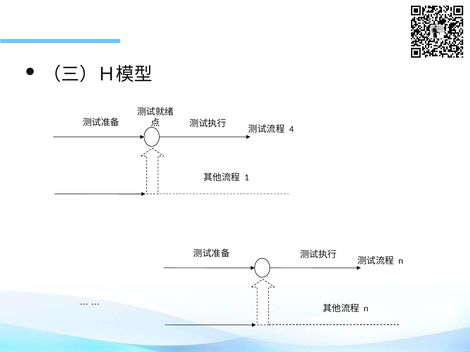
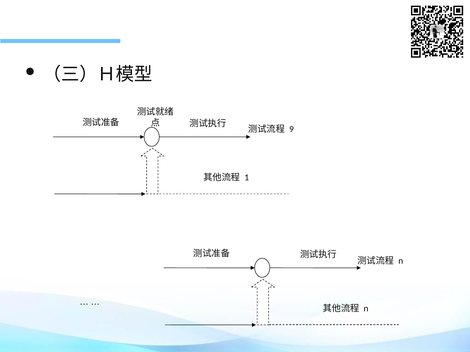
4: 4 -> 9 (292, 129)
